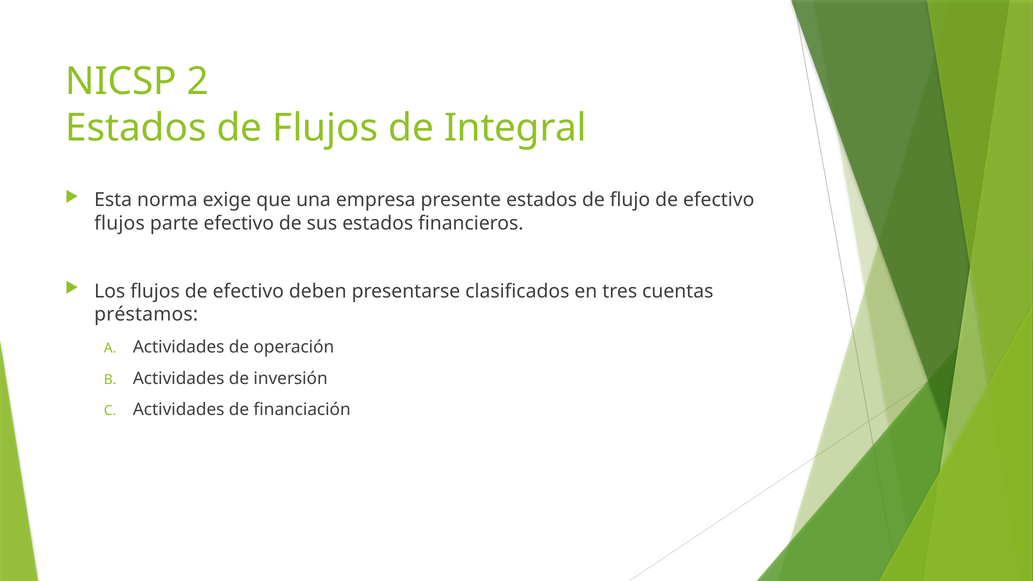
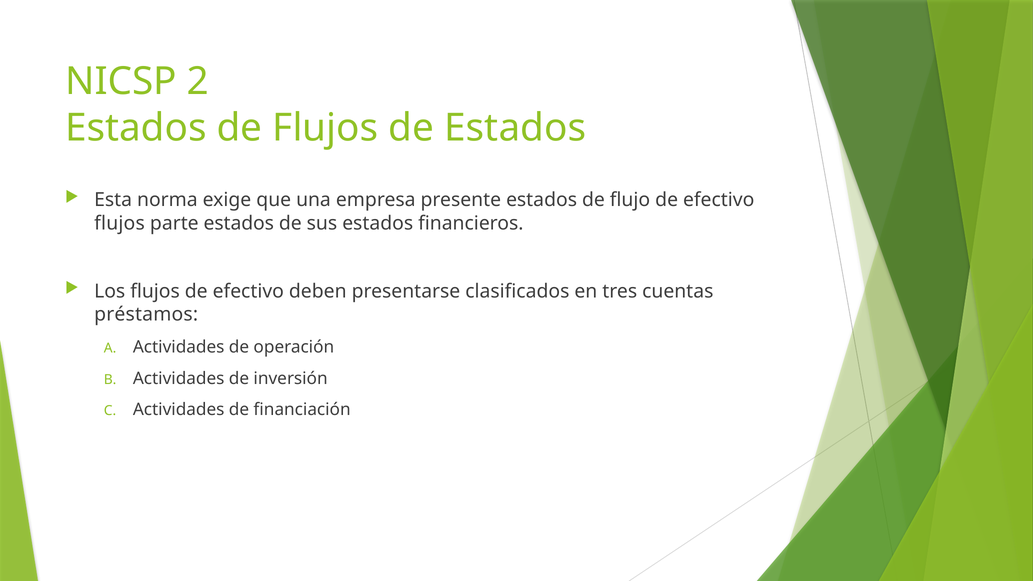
de Integral: Integral -> Estados (515, 128)
parte efectivo: efectivo -> estados (239, 223)
